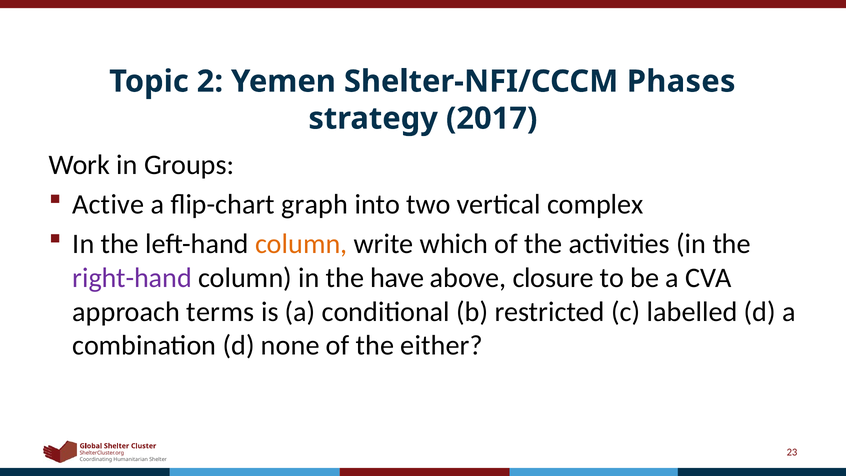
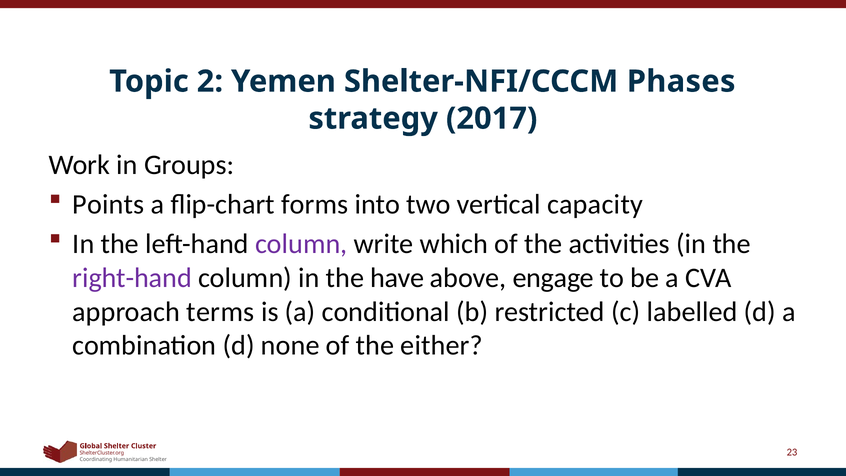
Active: Active -> Points (108, 204)
graph: graph -> forms (315, 204)
complex: complex -> capacity (595, 204)
column colour: orange -> purple (301, 244)
closure: closure -> engage (553, 278)
